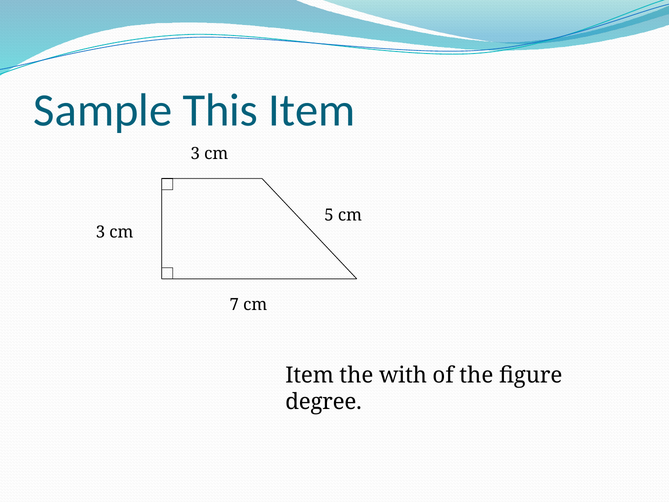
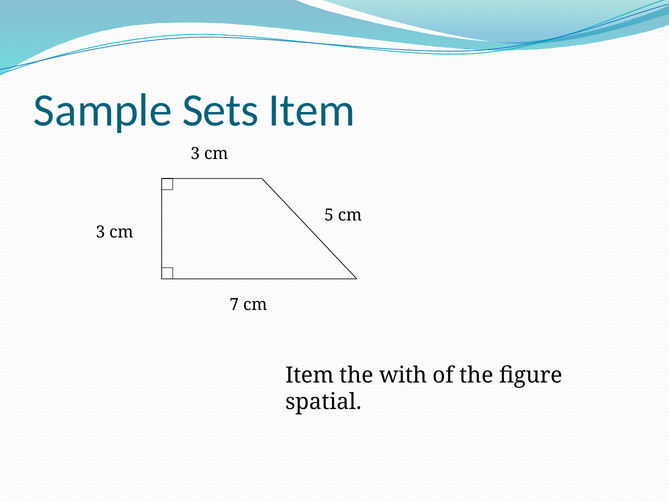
This: This -> Sets (220, 110)
degree: degree -> spatial (323, 402)
